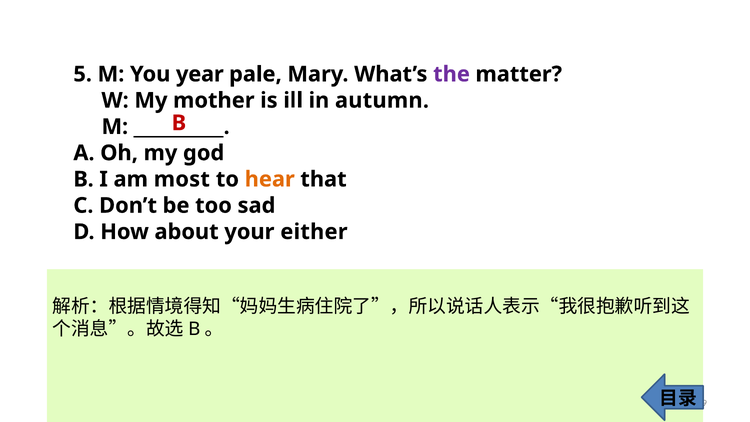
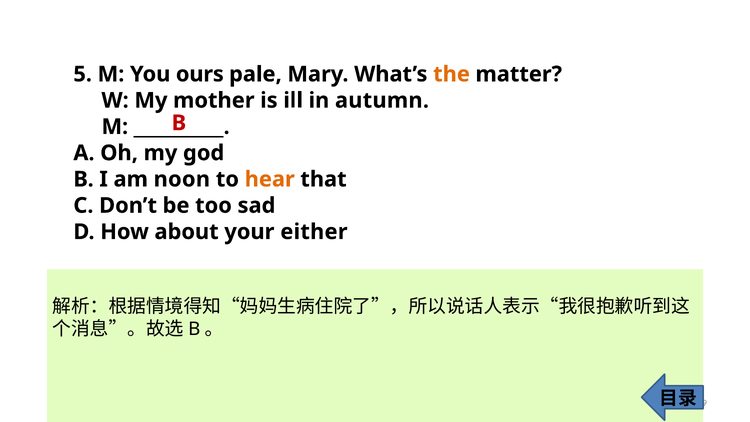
year: year -> ours (200, 74)
the colour: purple -> orange (452, 74)
most: most -> noon (182, 179)
